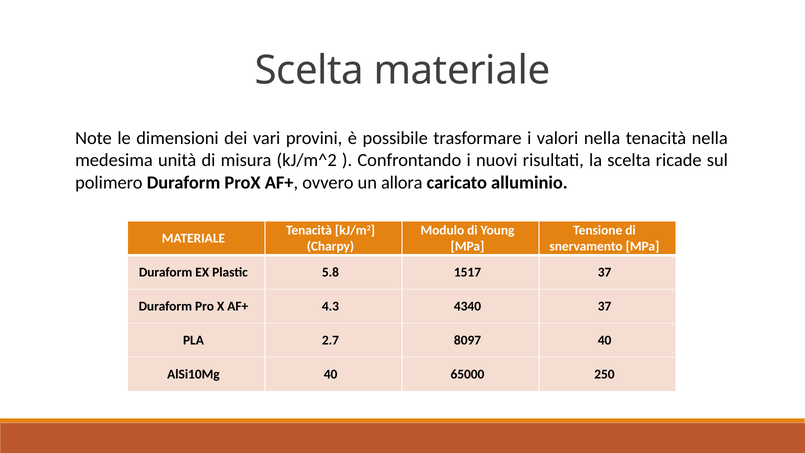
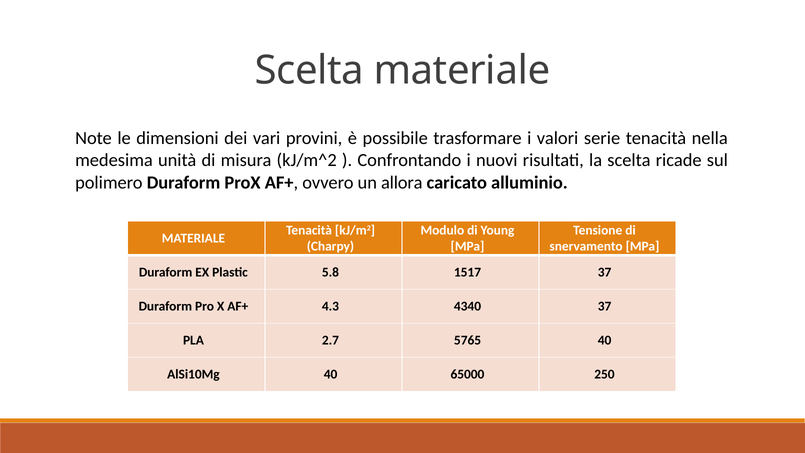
valori nella: nella -> serie (602, 138)
8097: 8097 -> 5765 (468, 340)
